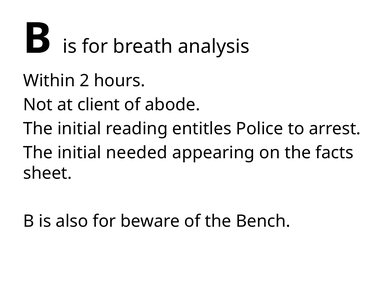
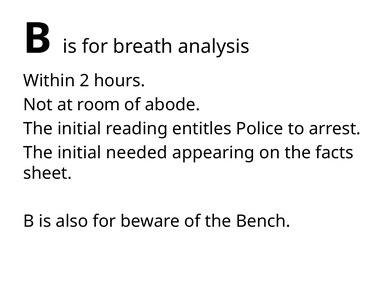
client: client -> room (99, 105)
